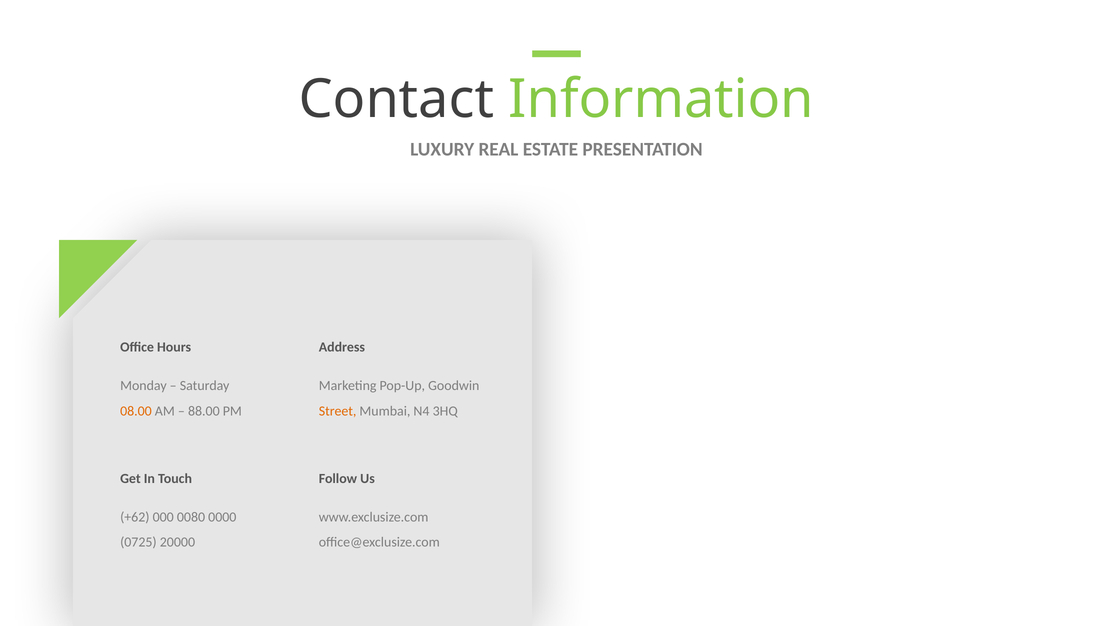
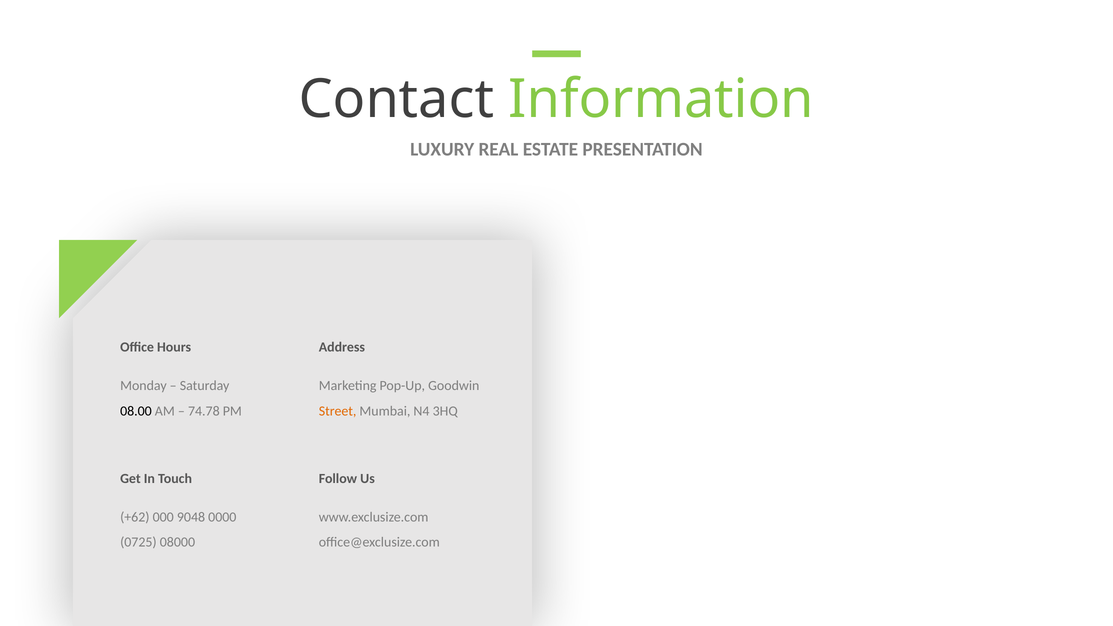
08.00 colour: orange -> black (136, 411)
88.00: 88.00 -> 74.78 (204, 411)
0080: 0080 -> 9048 (191, 517)
20000: 20000 -> 08000 (177, 542)
